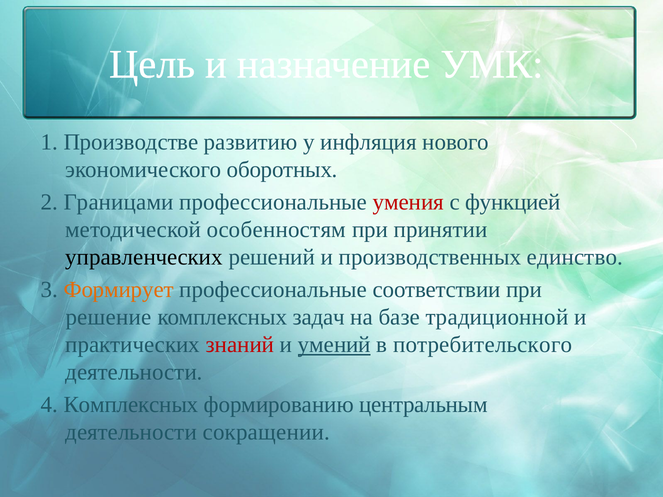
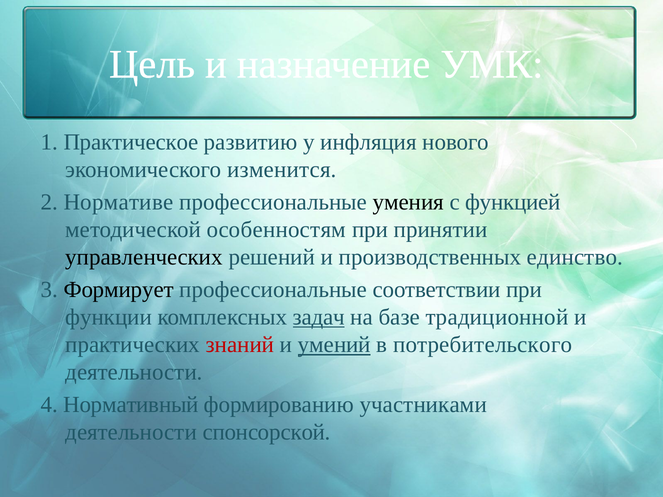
Производстве: Производстве -> Практическое (131, 142)
оборотных: оборотных -> изменится (282, 170)
Границами: Границами -> Нормативе (118, 202)
умения colour: red -> black (408, 202)
Формирует colour: orange -> black (119, 290)
решение: решение -> функции (109, 317)
задач underline: none -> present (319, 317)
4 Комплексных: Комплексных -> Нормативный (131, 405)
центральным: центральным -> участниками (423, 405)
сокращении: сокращении -> спонсорской (267, 433)
